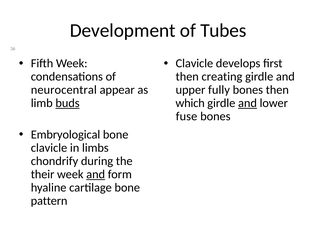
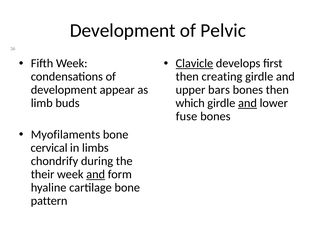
Tubes: Tubes -> Pelvic (223, 31)
Clavicle underline: none -> present (194, 63)
neurocentral: neurocentral -> development (64, 90)
fully: fully -> bars (219, 90)
buds underline: present -> none (68, 103)
Embryological: Embryological -> Myofilaments (65, 135)
clavicle: clavicle -> cervical (49, 148)
